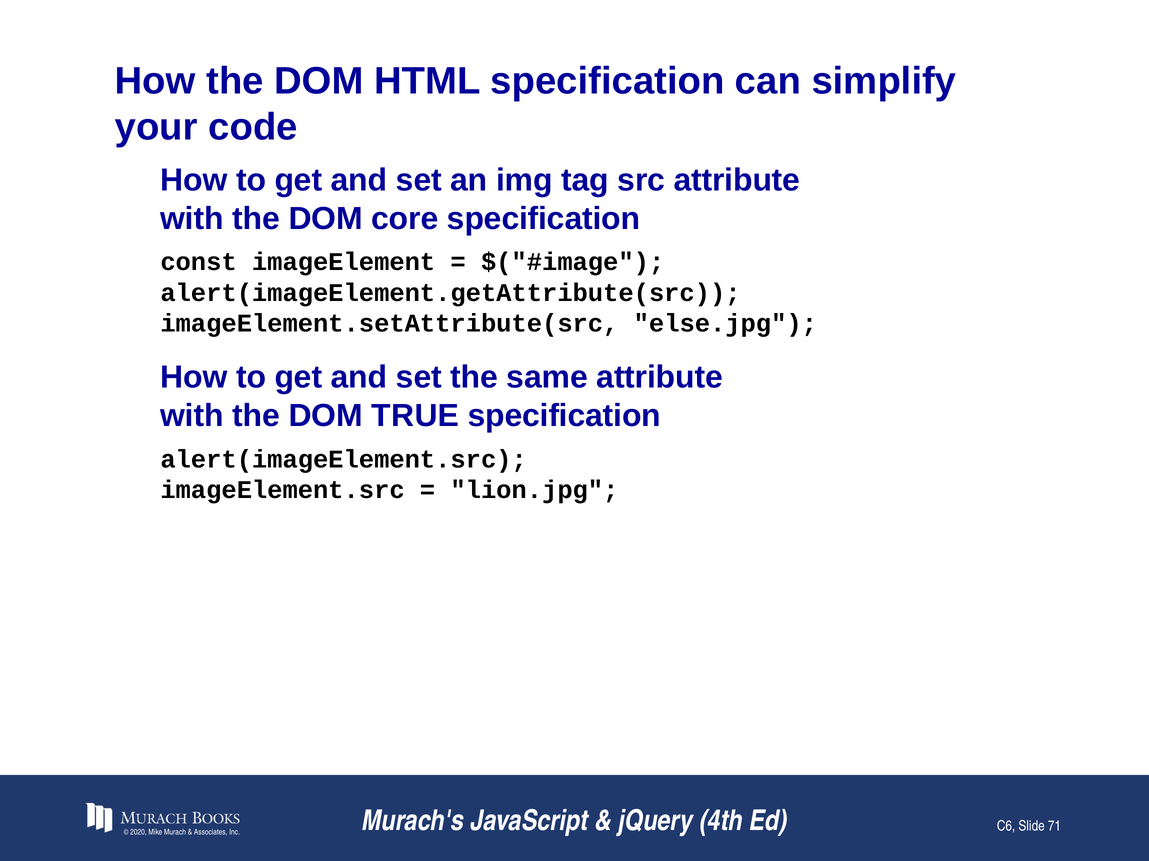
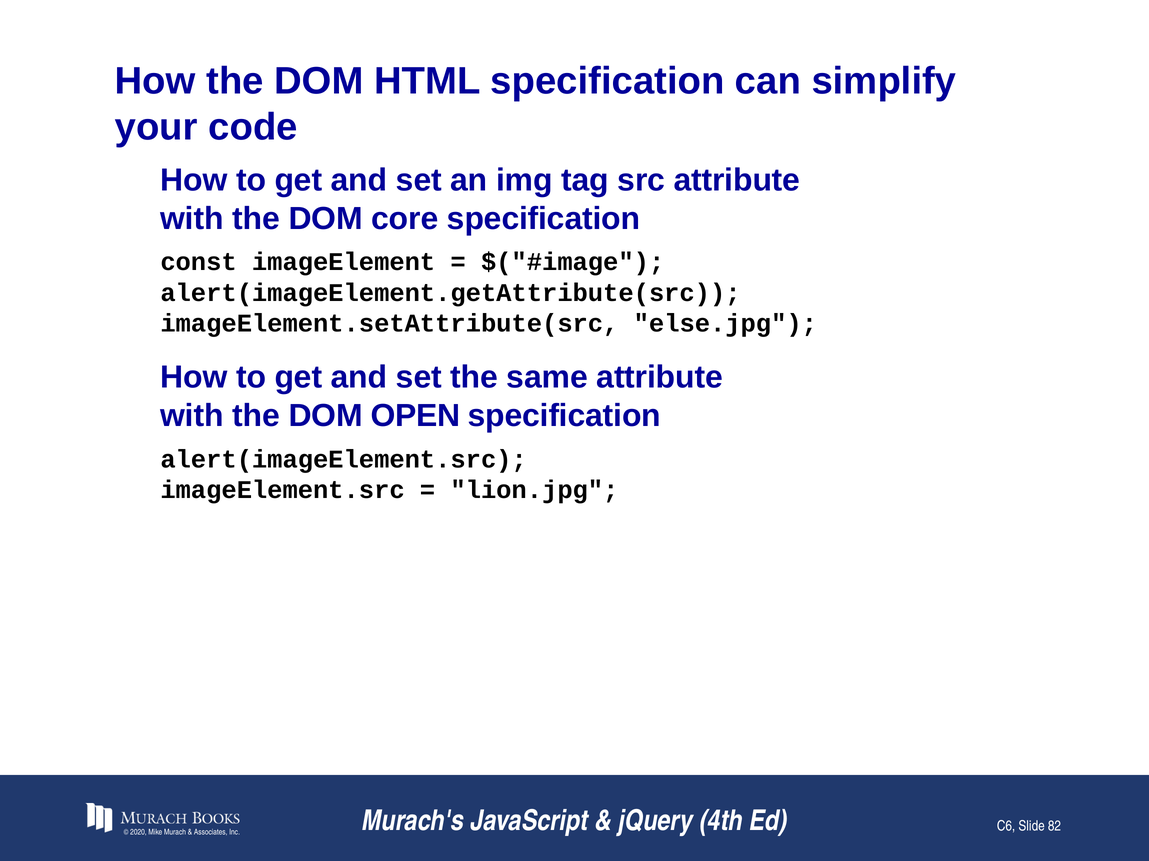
TRUE: TRUE -> OPEN (416, 416)
71: 71 -> 82 (1054, 827)
